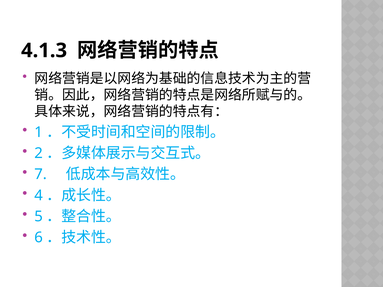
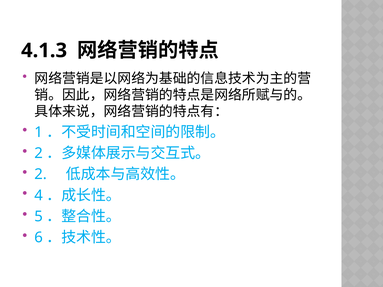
7: 7 -> 2 (41, 174)
